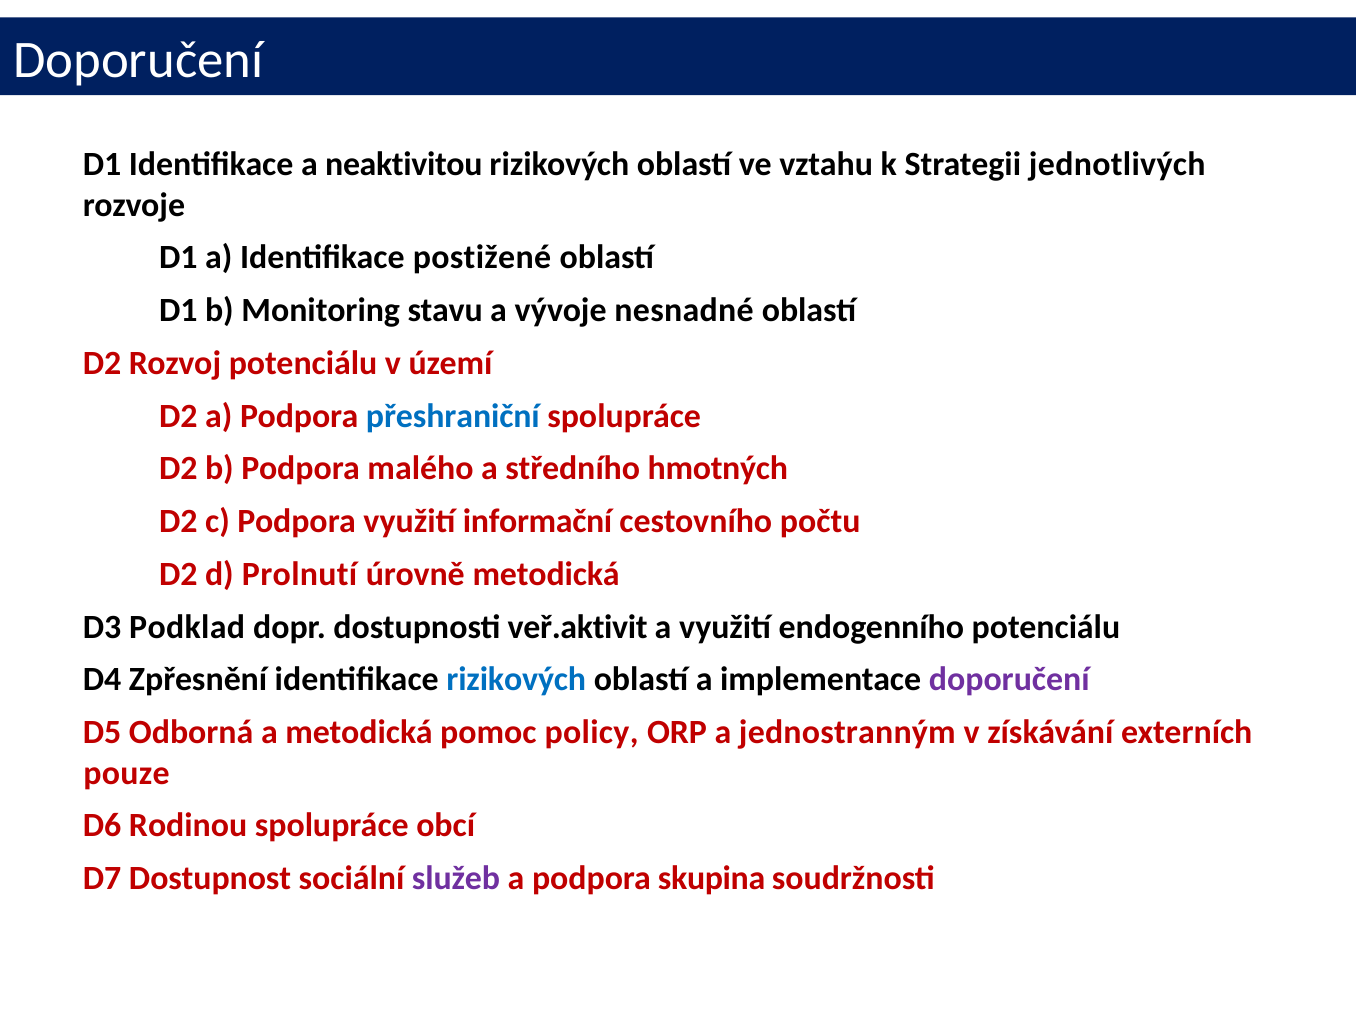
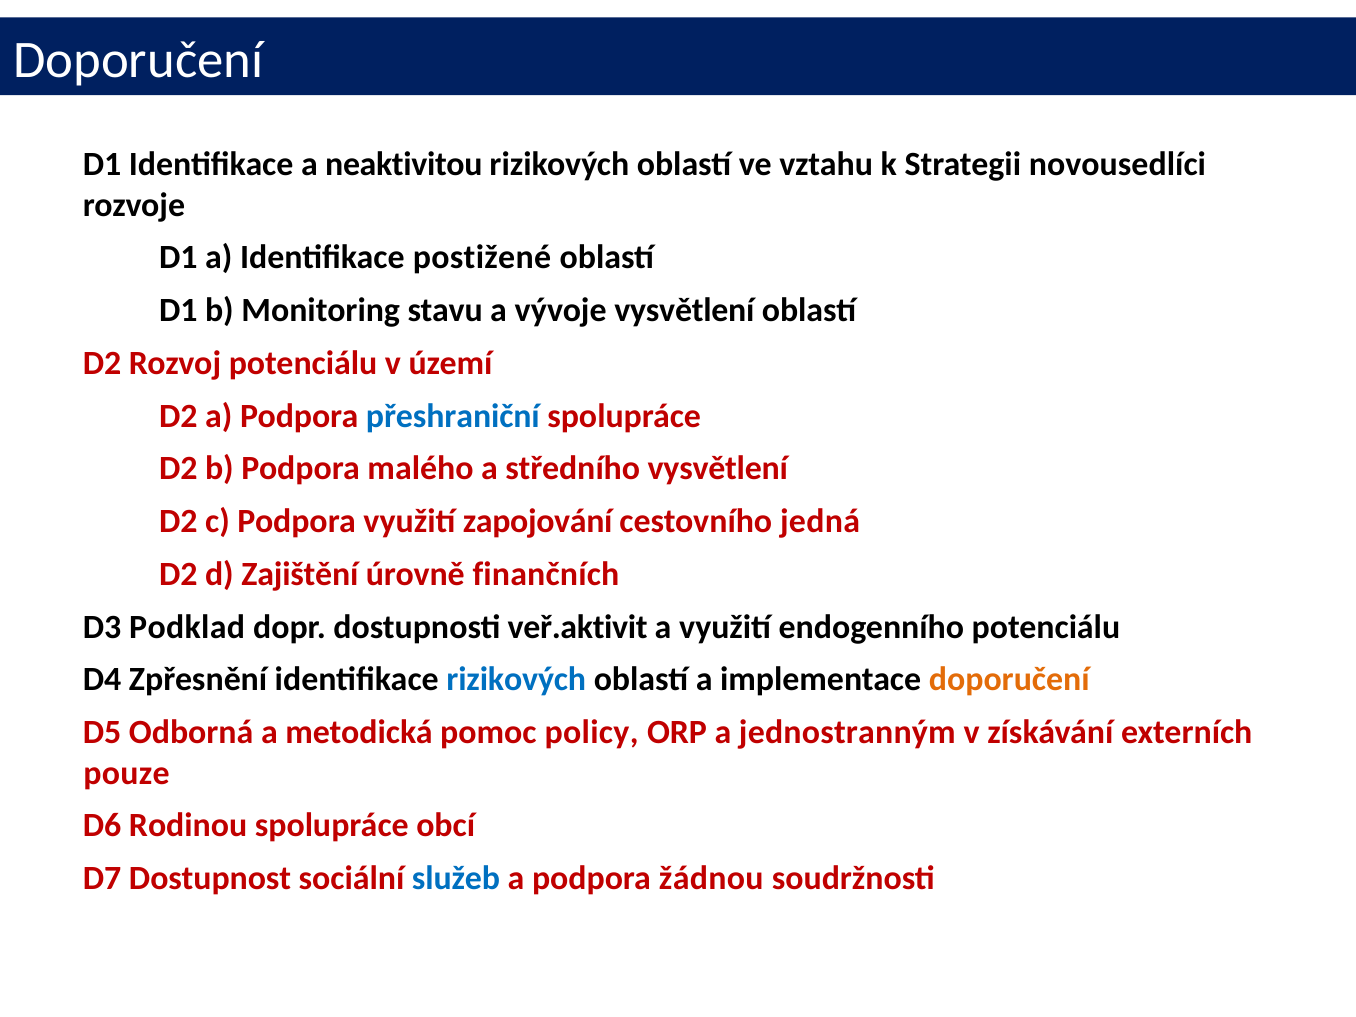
jednotlivých: jednotlivých -> novousedlíci (1117, 164)
vývoje nesnadné: nesnadné -> vysvětlení (684, 310)
středního hmotných: hmotných -> vysvětlení (718, 469)
informační: informační -> zapojování (538, 521)
počtu: počtu -> jedná (820, 521)
Prolnutí: Prolnutí -> Zajištění (300, 574)
úrovně metodická: metodická -> finančních (546, 574)
doporučení colour: purple -> orange (1009, 680)
služeb colour: purple -> blue (456, 879)
skupina: skupina -> žádnou (711, 879)
